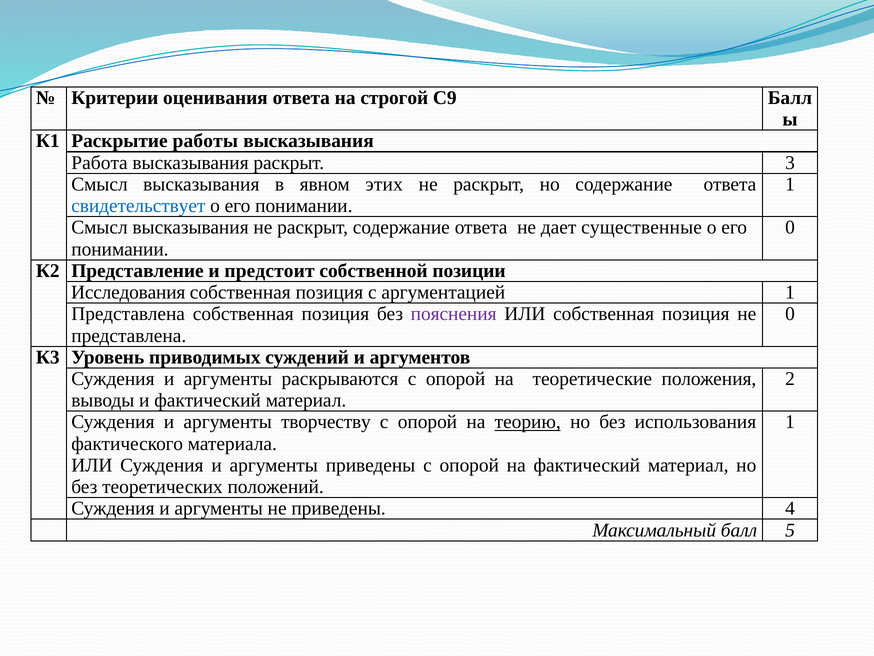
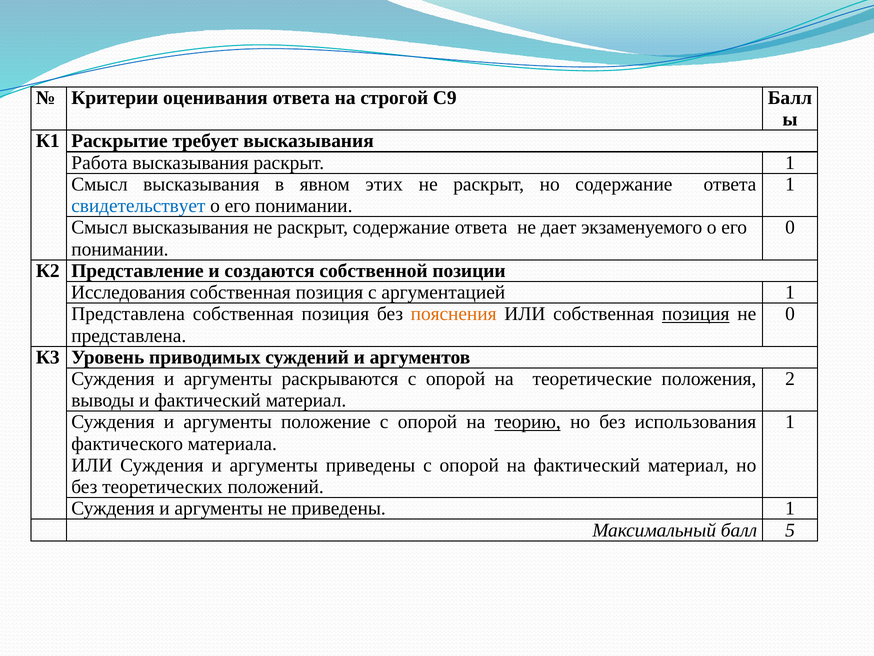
работы: работы -> требует (205, 141)
раскрыт 3: 3 -> 1 (790, 163)
существенные: существенные -> экзаменуемого (642, 227)
предстоит: предстоит -> создаются (270, 271)
пояснения colour: purple -> orange (454, 314)
позиция underline: none -> present (696, 314)
творчеству: творчеству -> положение (326, 422)
приведены 4: 4 -> 1 (790, 508)
